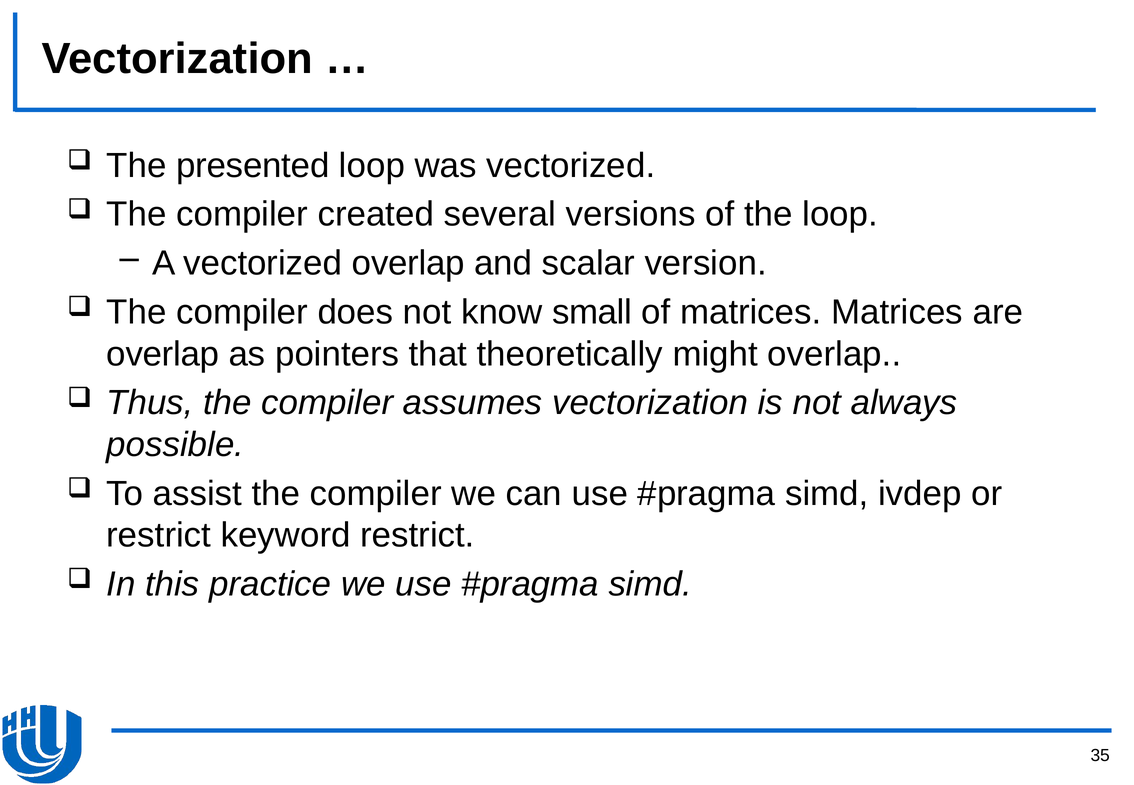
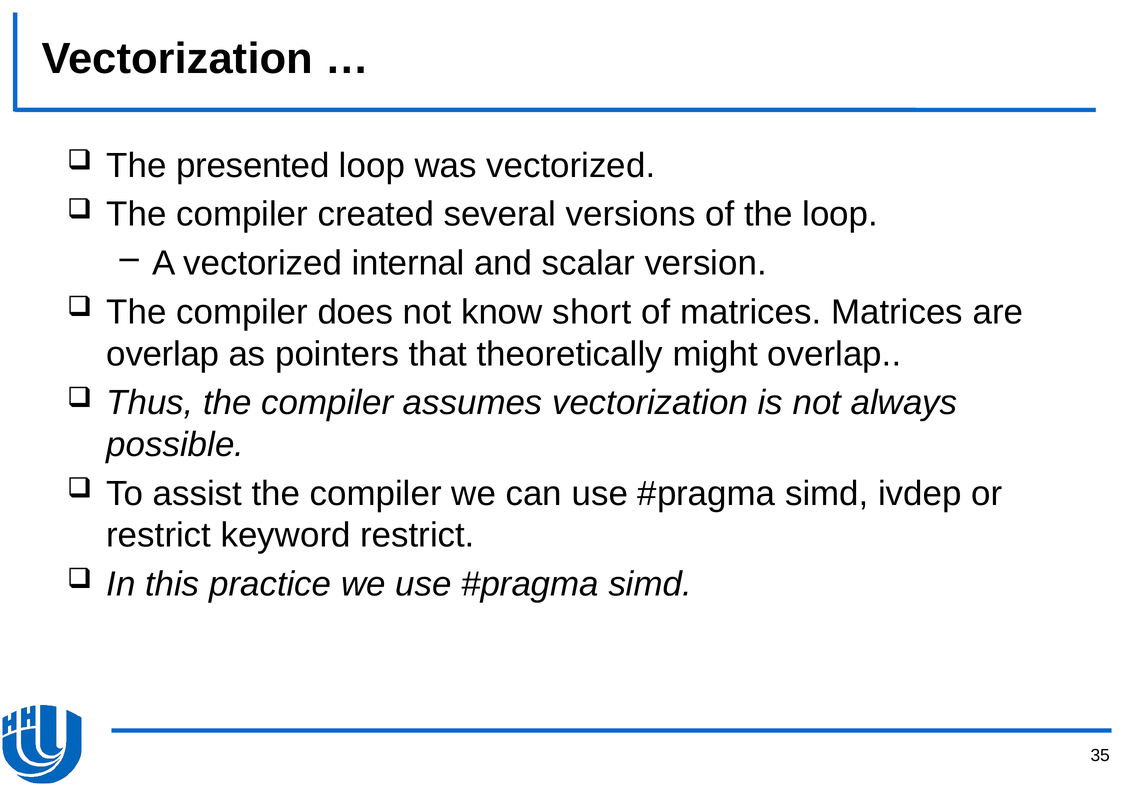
vectorized overlap: overlap -> internal (408, 263)
small: small -> short (592, 312)
